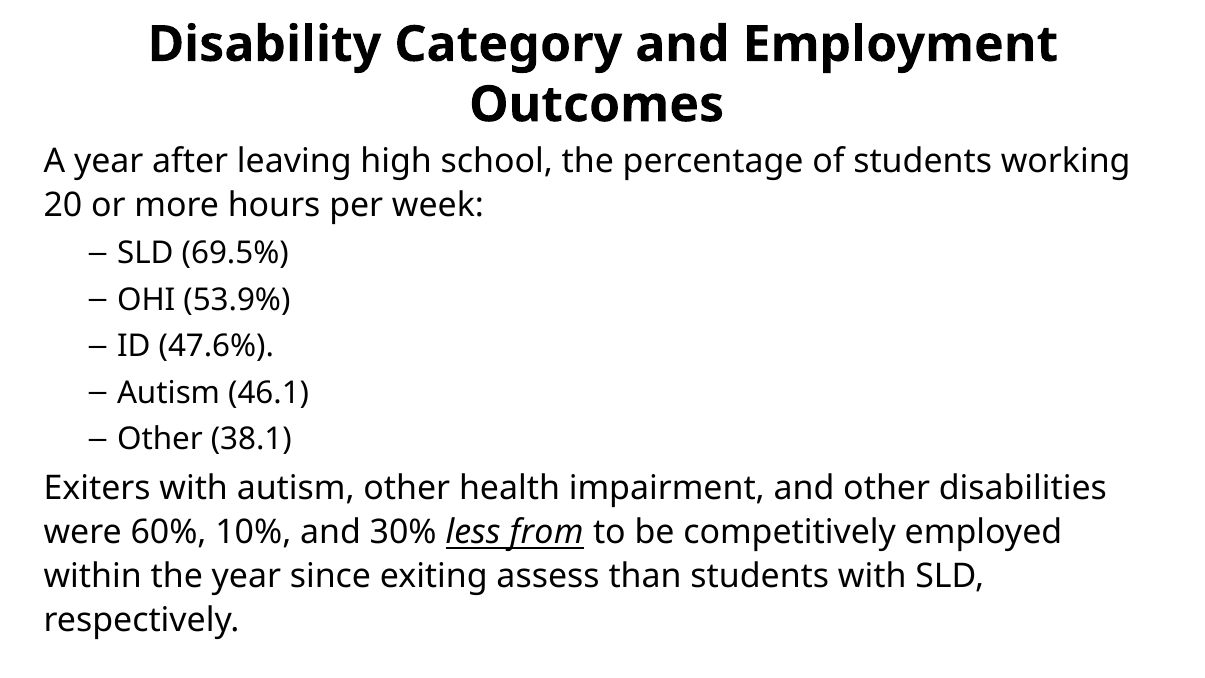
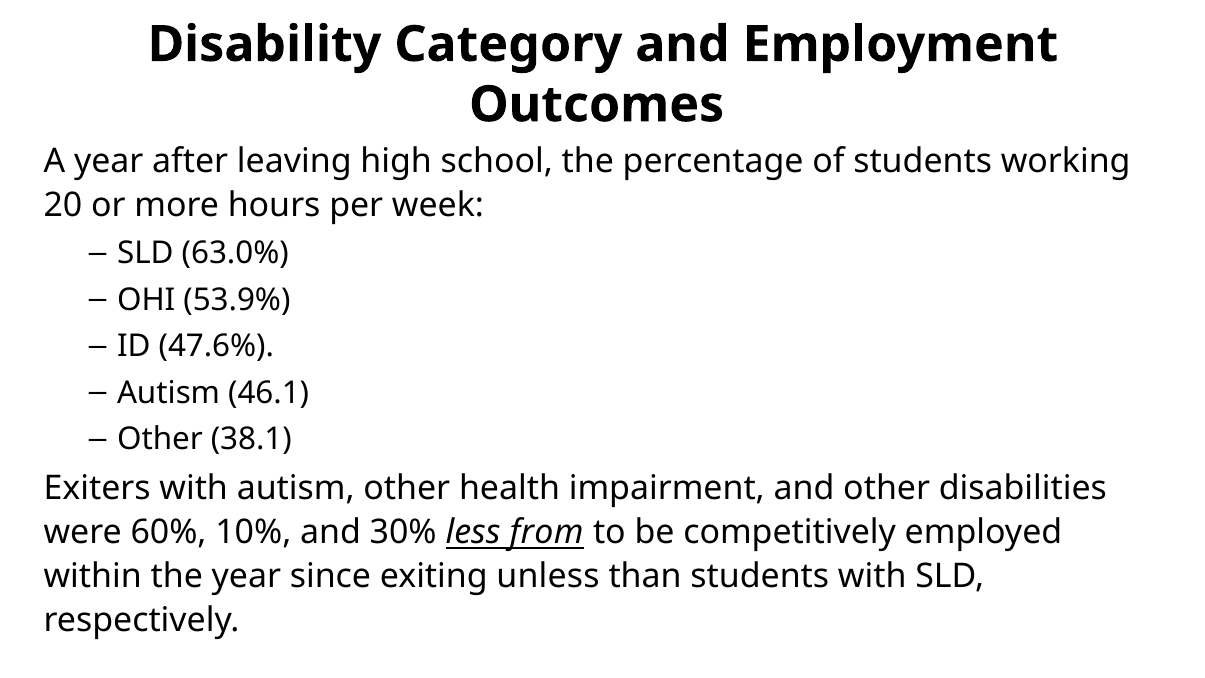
69.5%: 69.5% -> 63.0% (235, 253)
assess: assess -> unless (548, 576)
